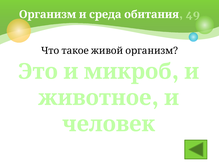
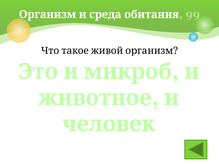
49: 49 -> 99 (193, 14)
